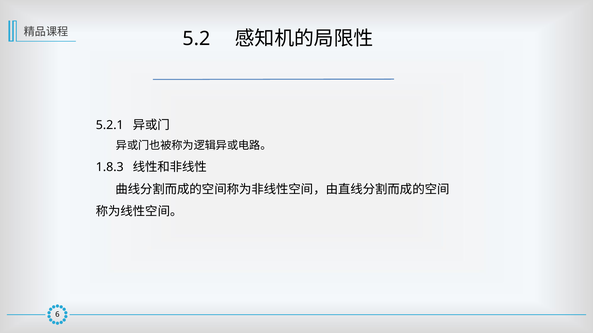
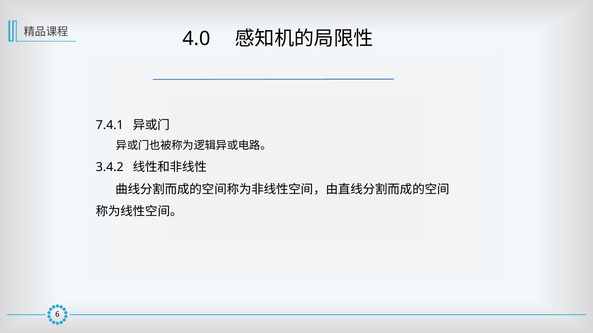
5.2: 5.2 -> 4.0 (196, 39)
5.2.1: 5.2.1 -> 7.4.1 (110, 125)
1.8.3: 1.8.3 -> 3.4.2 (110, 167)
